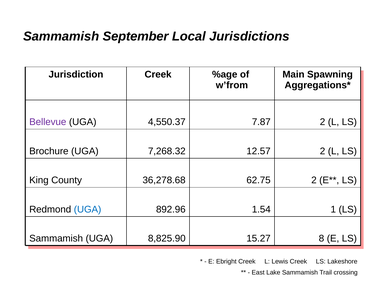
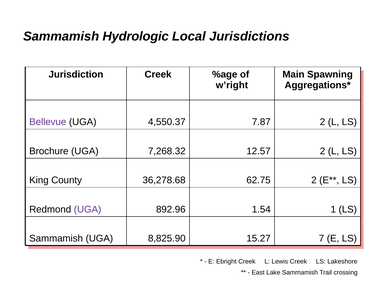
September: September -> Hydrologic (136, 36)
w’from: w’from -> w’right (232, 85)
UGA colour: blue -> purple (88, 210)
8: 8 -> 7 (321, 239)
